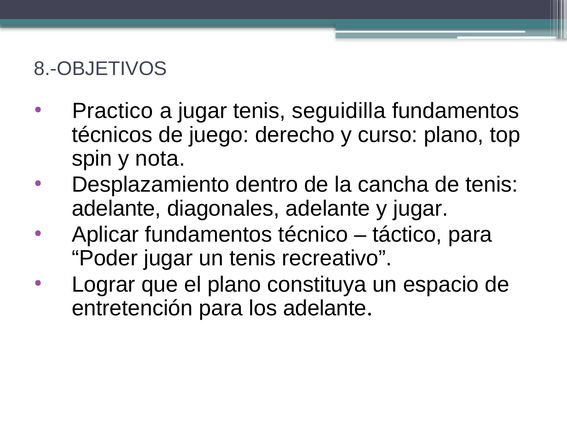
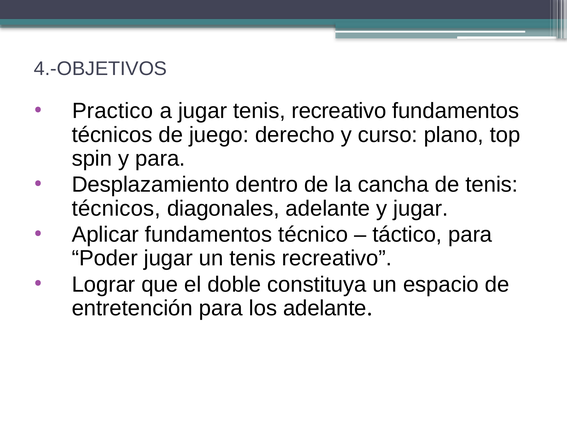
8.-OBJETIVOS: 8.-OBJETIVOS -> 4.-OBJETIVOS (101, 69)
jugar tenis seguidilla: seguidilla -> recreativo (339, 111)
y nota: nota -> para (160, 159)
adelante: adelante -> técnicos (116, 209)
el plano: plano -> doble (234, 285)
